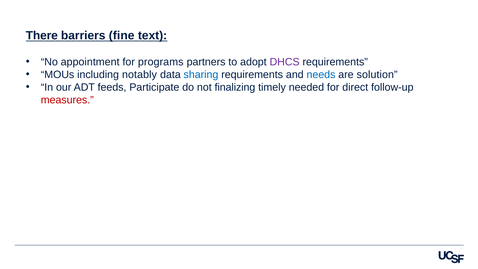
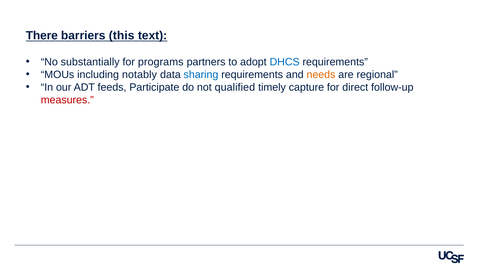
fine: fine -> this (122, 36)
appointment: appointment -> substantially (90, 62)
DHCS colour: purple -> blue (285, 62)
needs colour: blue -> orange (321, 75)
solution: solution -> regional (377, 75)
finalizing: finalizing -> qualified (235, 87)
needed: needed -> capture (306, 87)
